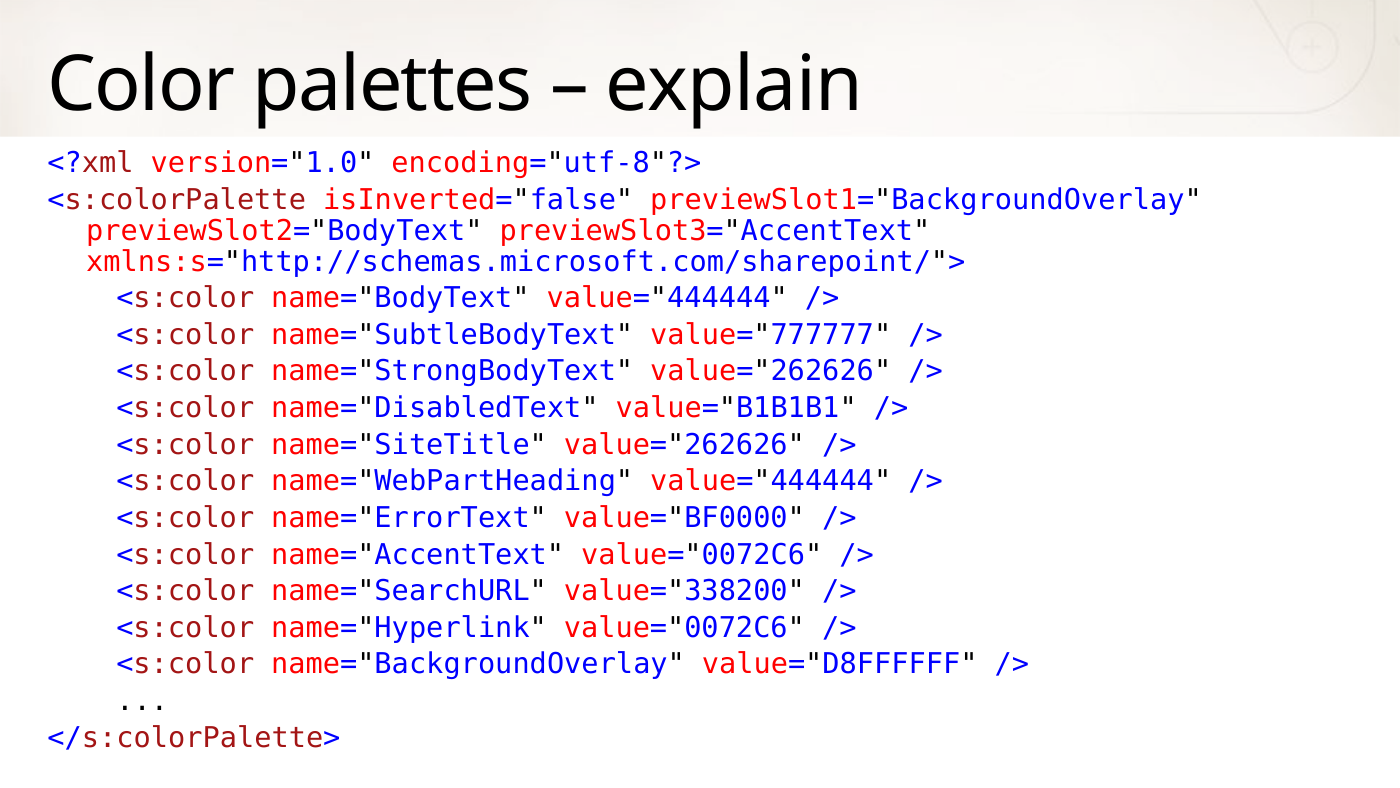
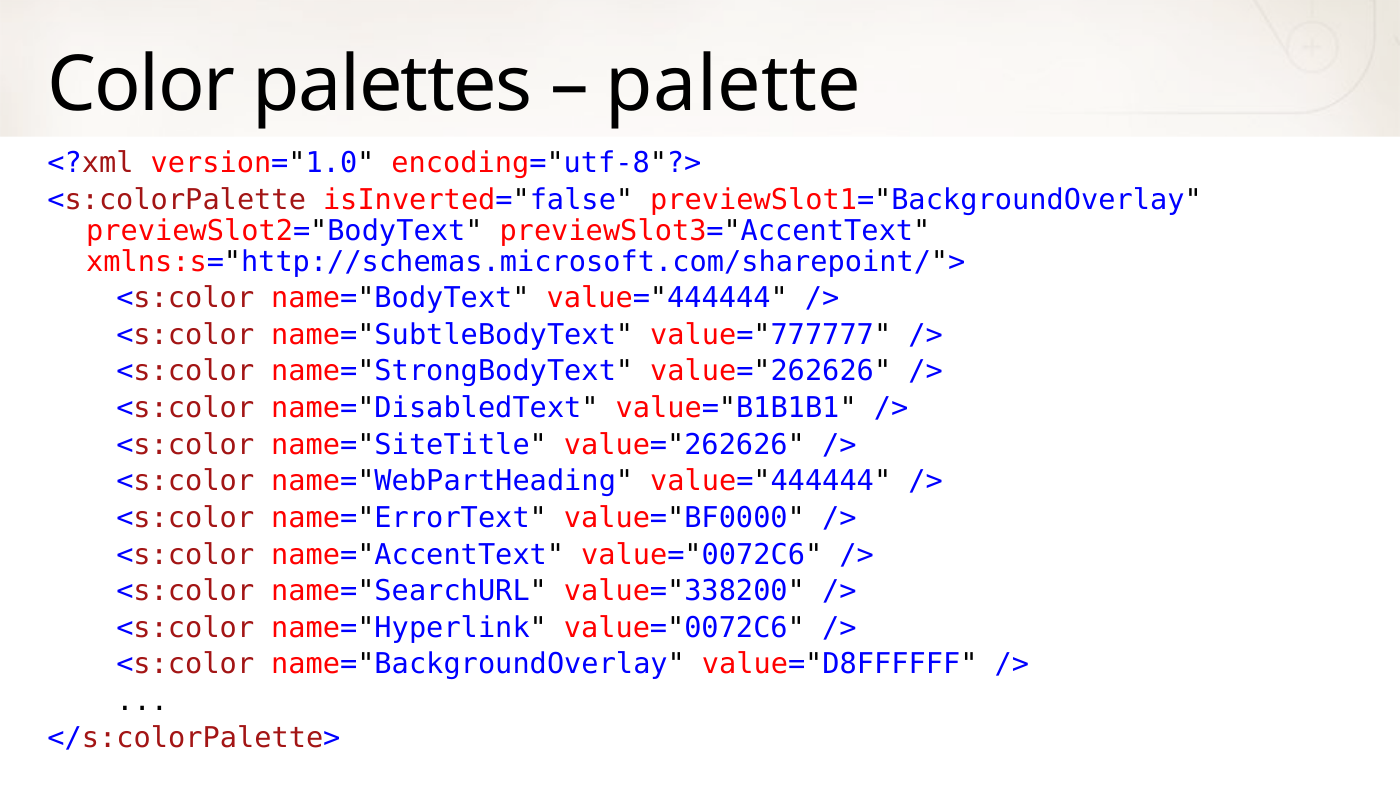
explain: explain -> palette (734, 85)
